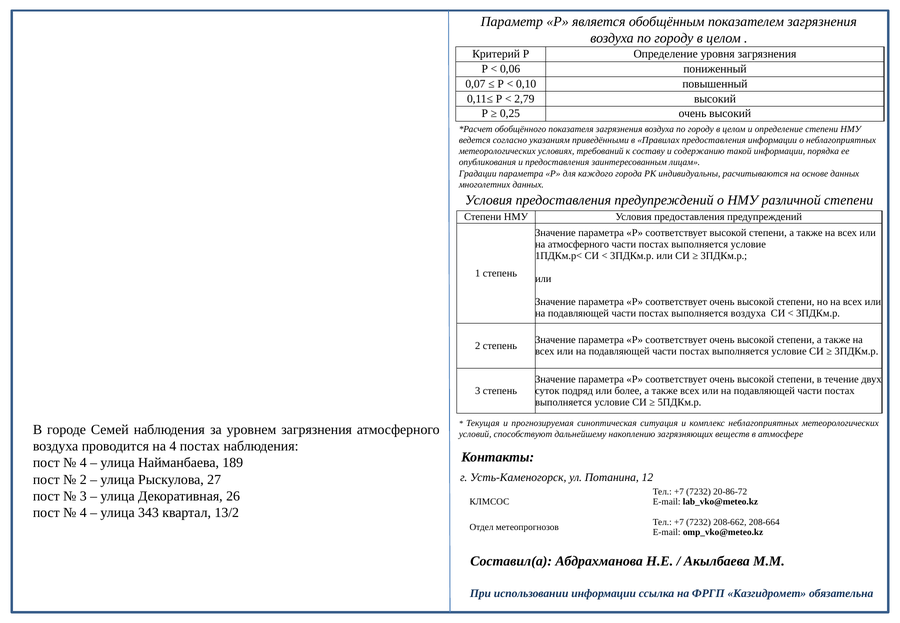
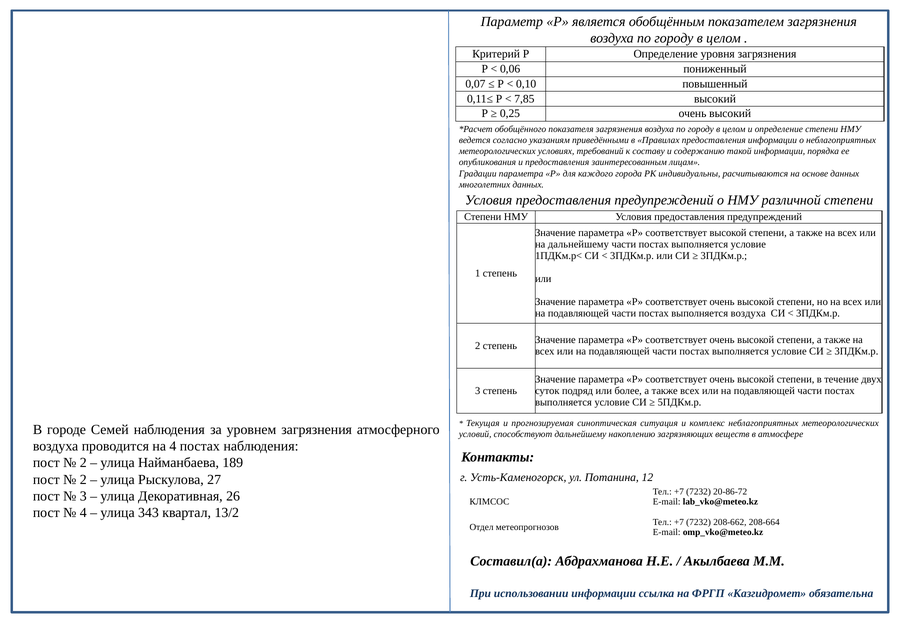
2,79: 2,79 -> 7,85 (524, 99)
на атмосферного: атмосферного -> дальнейшему (578, 244)
4: 4 -> 2 (83, 463)
